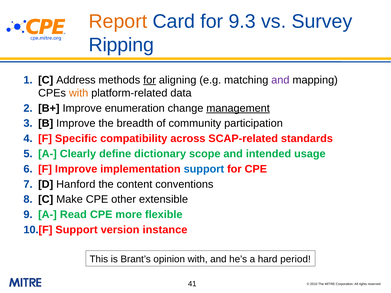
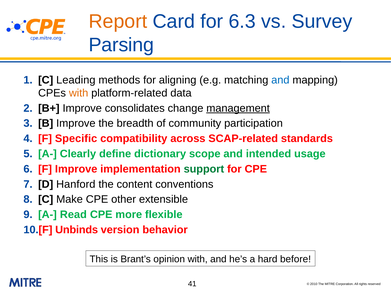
9.3: 9.3 -> 6.3 (242, 22)
Ripping: Ripping -> Parsing (121, 45)
Address: Address -> Leading (76, 80)
for underline: present -> none (150, 80)
and colour: purple -> blue (280, 80)
enumeration: enumeration -> consolidates (135, 108)
support colour: blue -> green (204, 169)
Support: Support -> Unbinds (77, 230)
instance: instance -> behavior (165, 230)
period: period -> before (296, 259)
